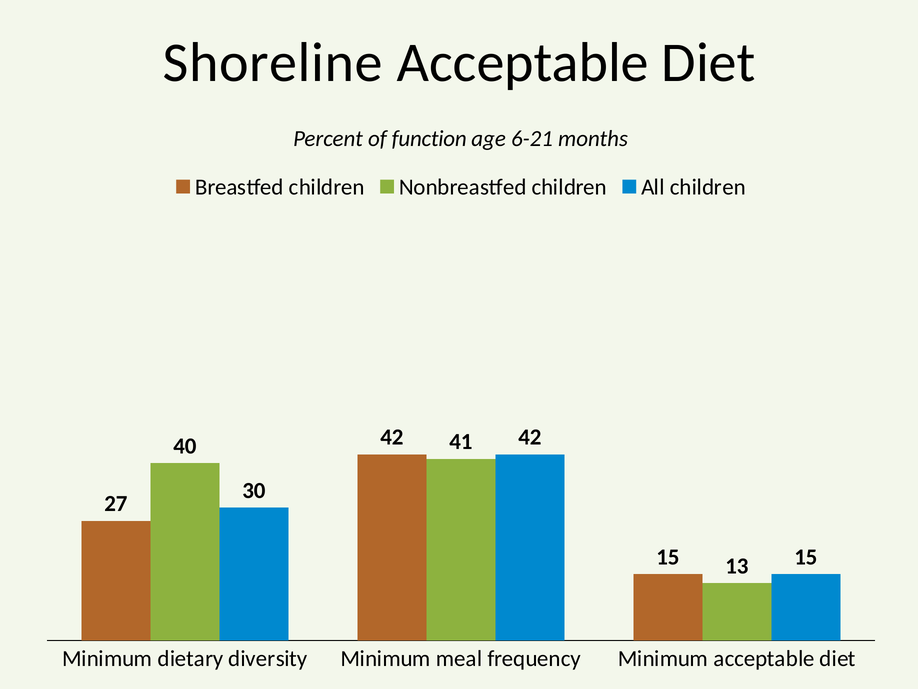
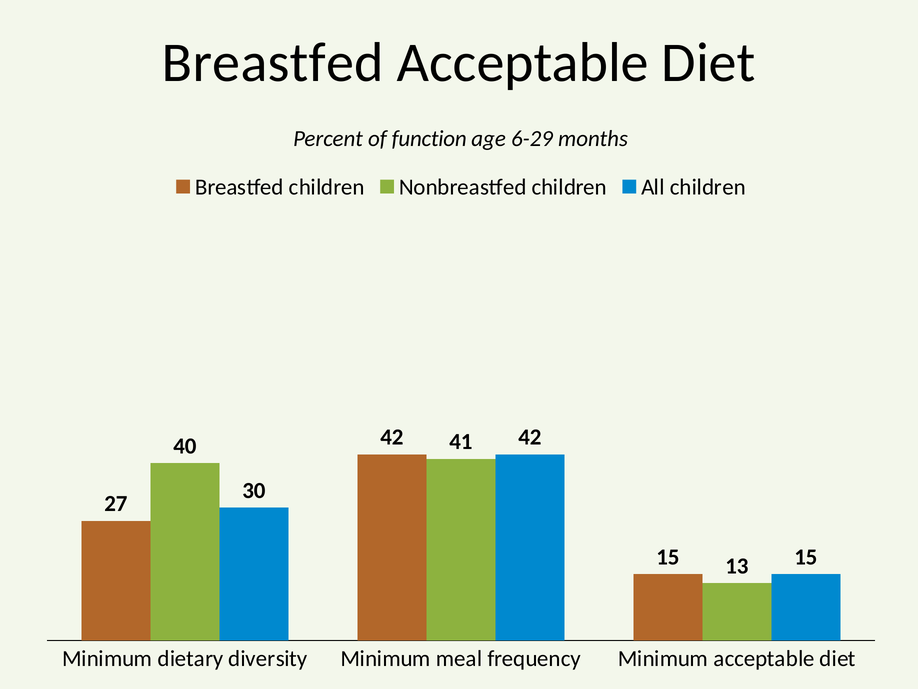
Shoreline: Shoreline -> Breastfed (273, 63)
6-21: 6-21 -> 6-29 (532, 139)
